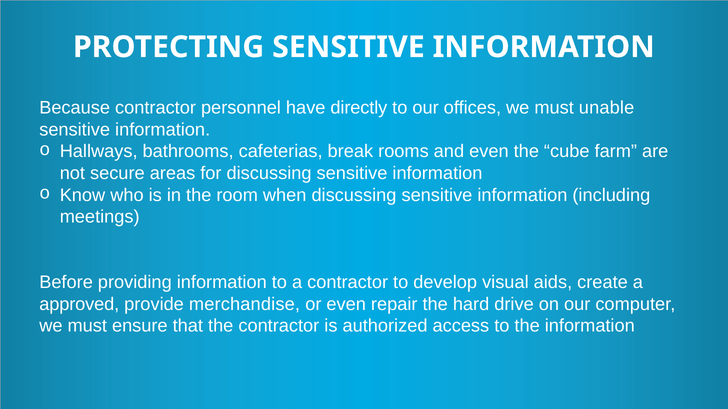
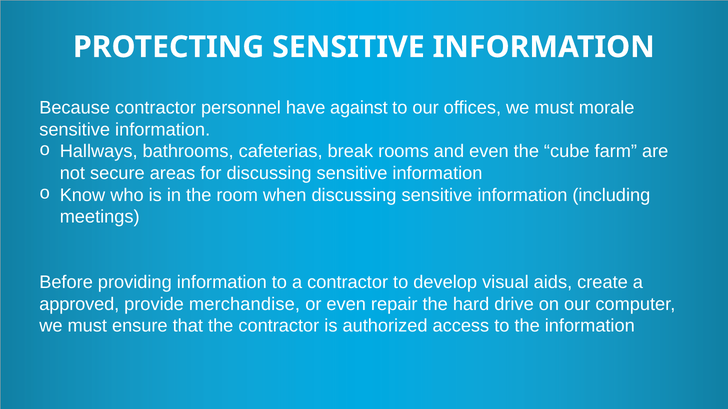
directly: directly -> against (359, 108)
unable: unable -> morale (607, 108)
